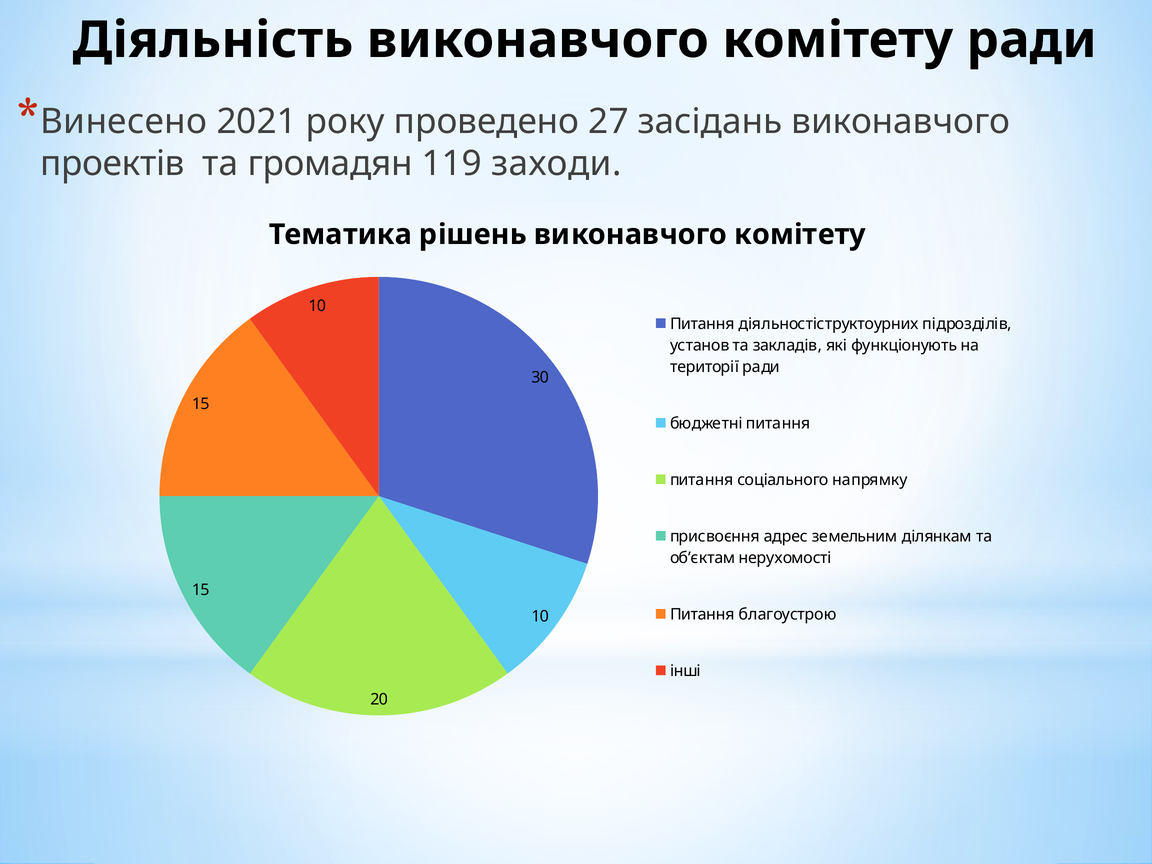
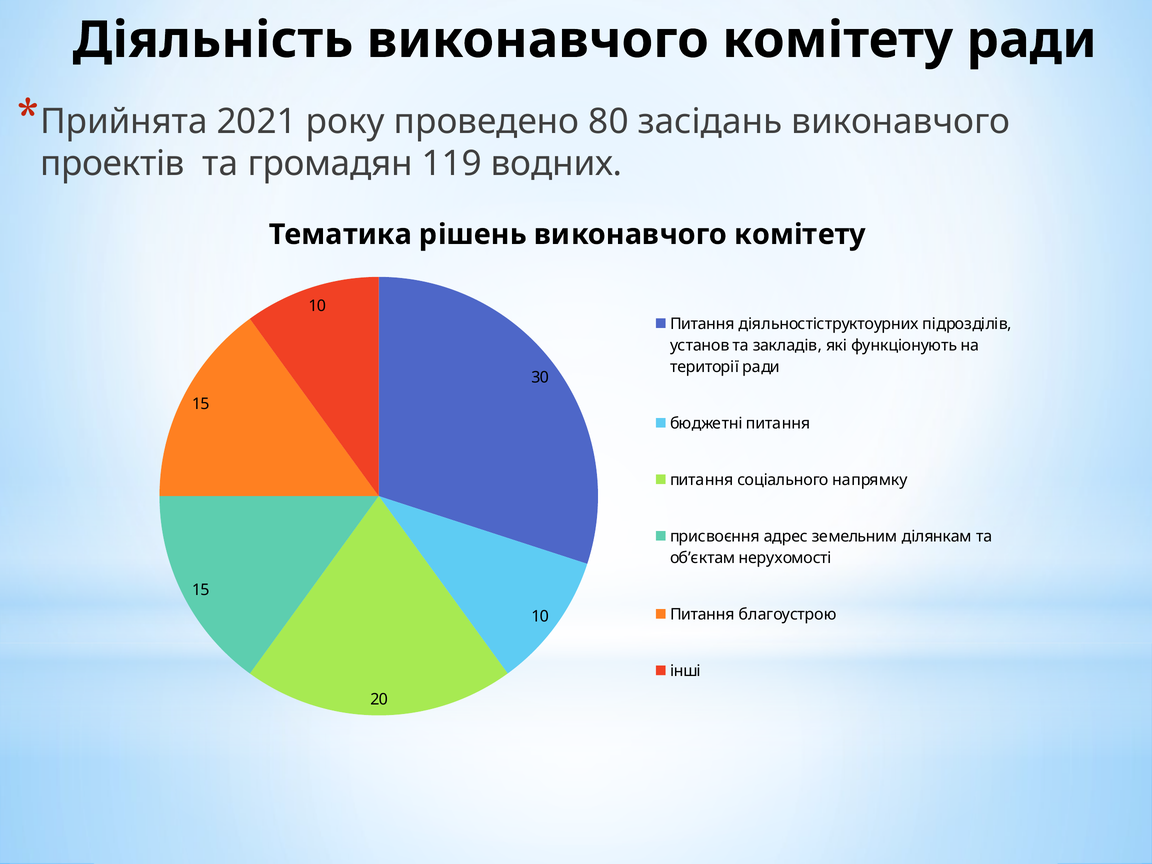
Винесено: Винесено -> Прийнята (124, 122)
27: 27 -> 80 (609, 122)
заходи: заходи -> водних (557, 164)
